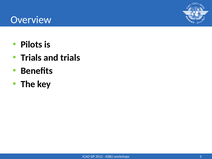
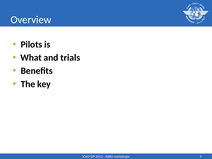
Trials: Trials -> What (31, 58)
